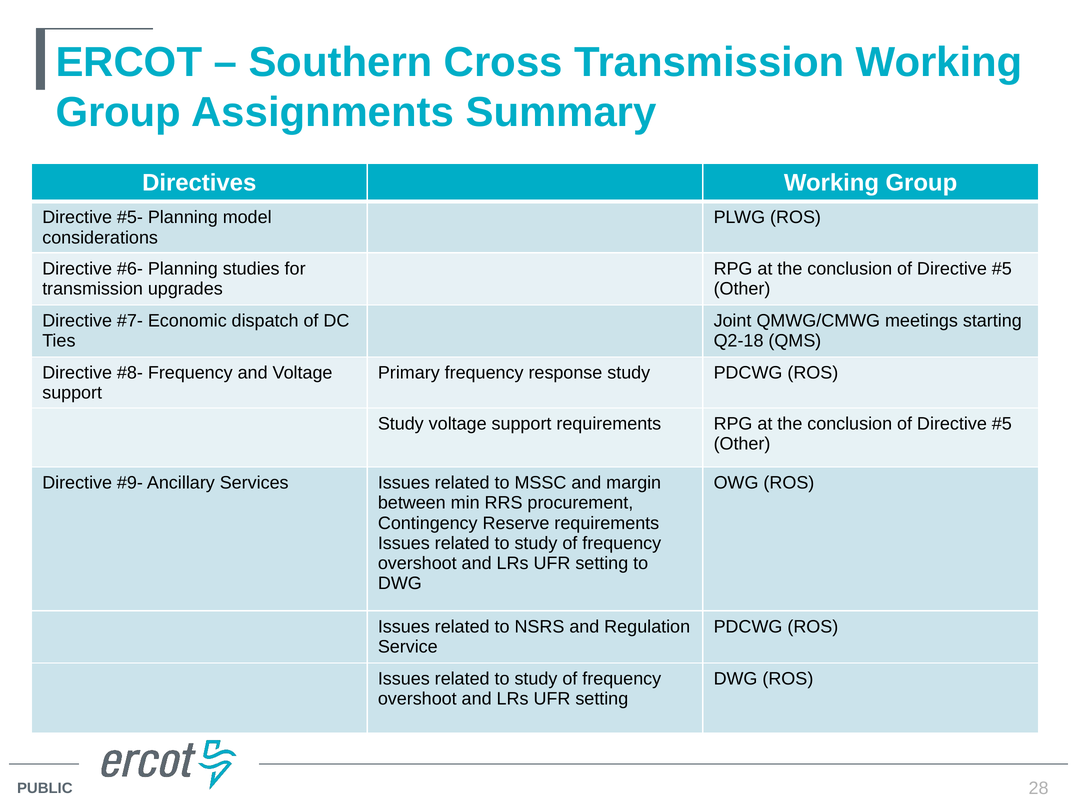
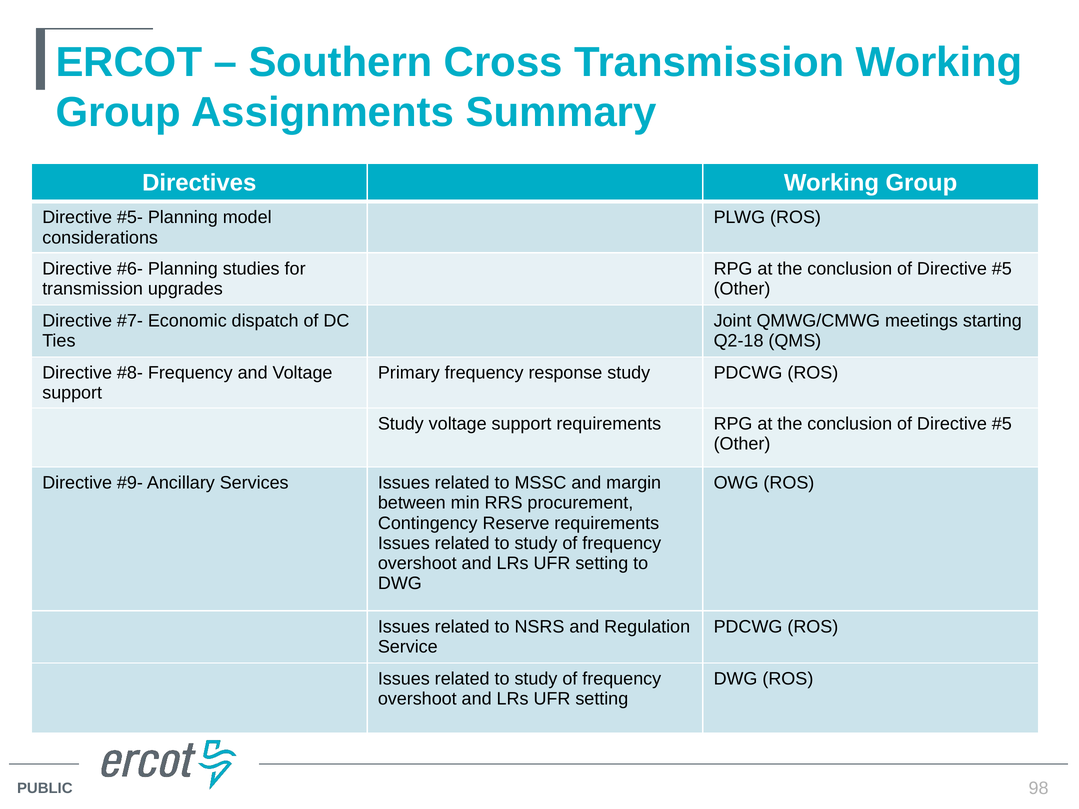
28: 28 -> 98 (1039, 788)
